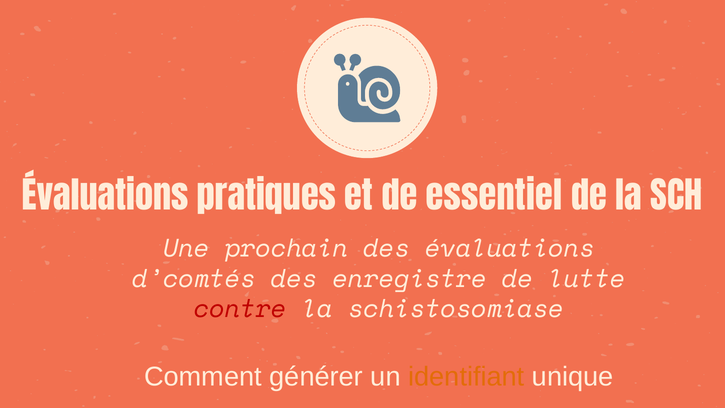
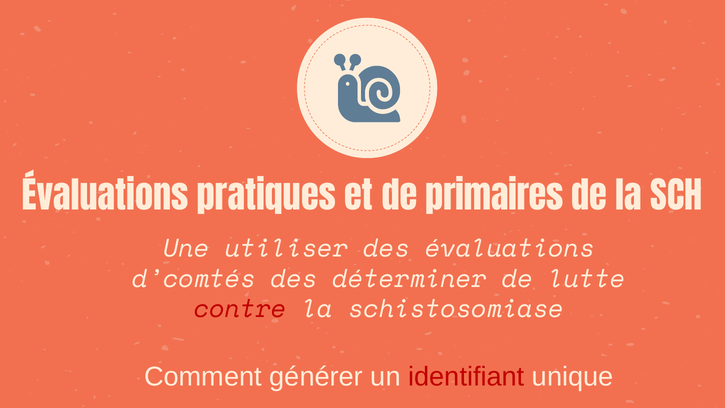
essentiel: essentiel -> primaires (494, 198)
prochain: prochain -> utiliser (287, 248)
enregistre: enregistre -> déterminer (410, 279)
identifiant colour: orange -> red (466, 376)
